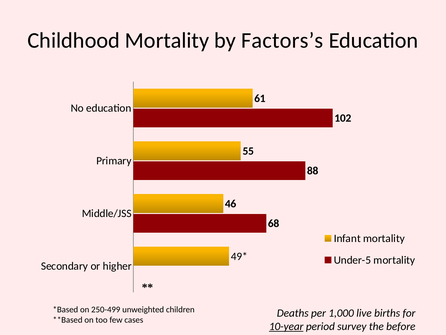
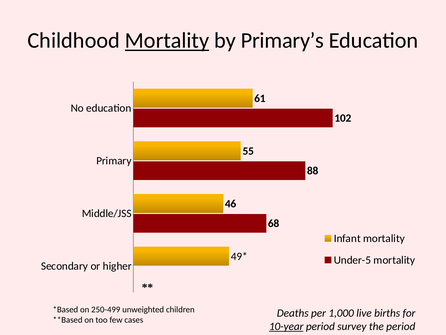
Mortality underline: none -> present (167, 41)
Factors’s: Factors’s -> Primary’s (282, 41)
the before: before -> period (401, 326)
